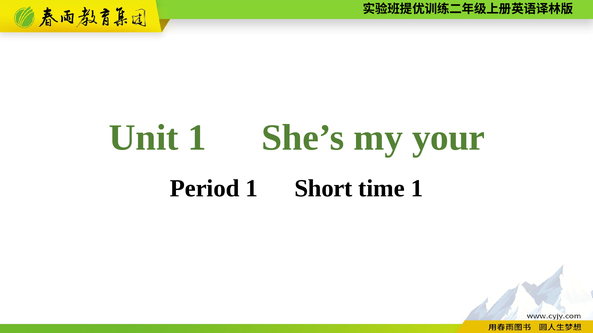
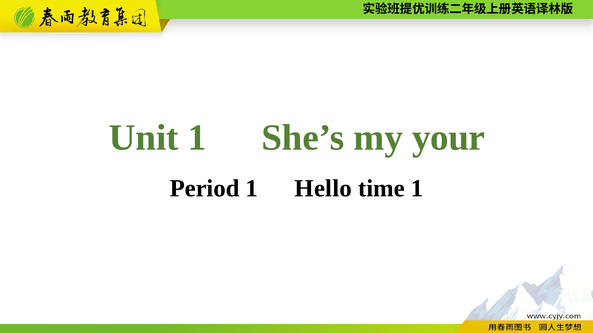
Short: Short -> Hello (323, 189)
